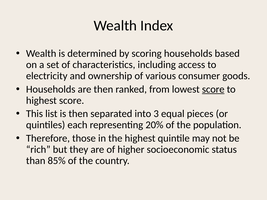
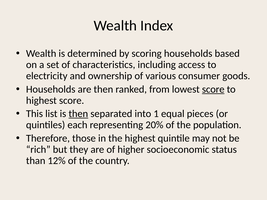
then underline: none -> present (78, 114)
3: 3 -> 1 (156, 114)
85%: 85% -> 12% (57, 161)
